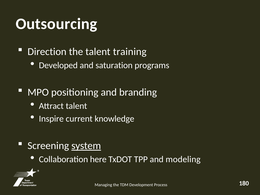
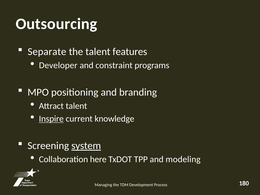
Direction: Direction -> Separate (47, 52)
training: training -> features (130, 52)
Developed: Developed -> Developer (58, 65)
saturation: saturation -> constraint (114, 65)
Inspire underline: none -> present (51, 119)
